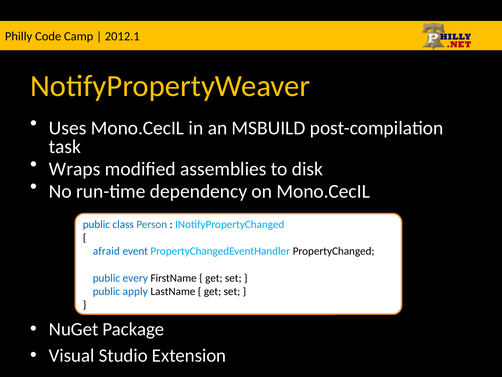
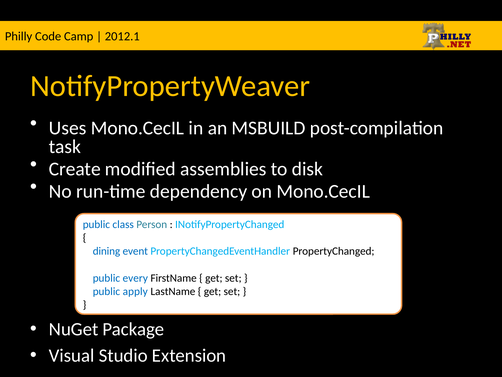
Wraps: Wraps -> Create (75, 169)
afraid: afraid -> dining (106, 251)
